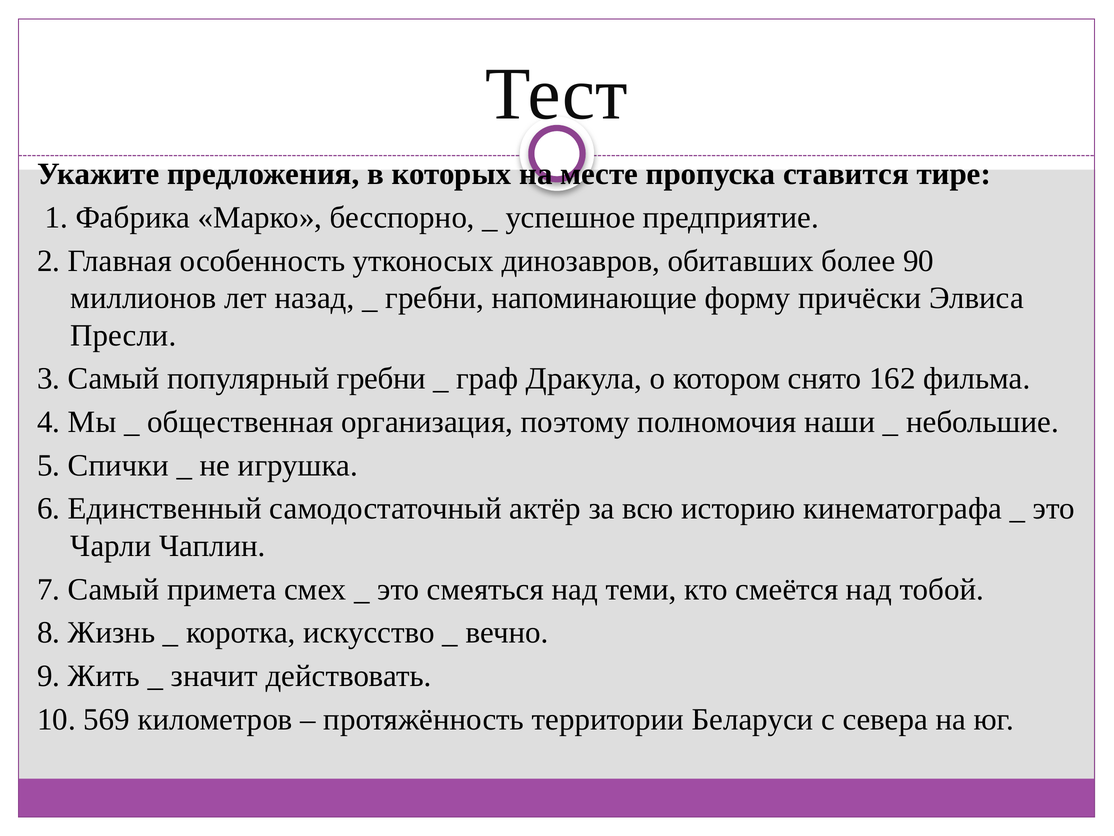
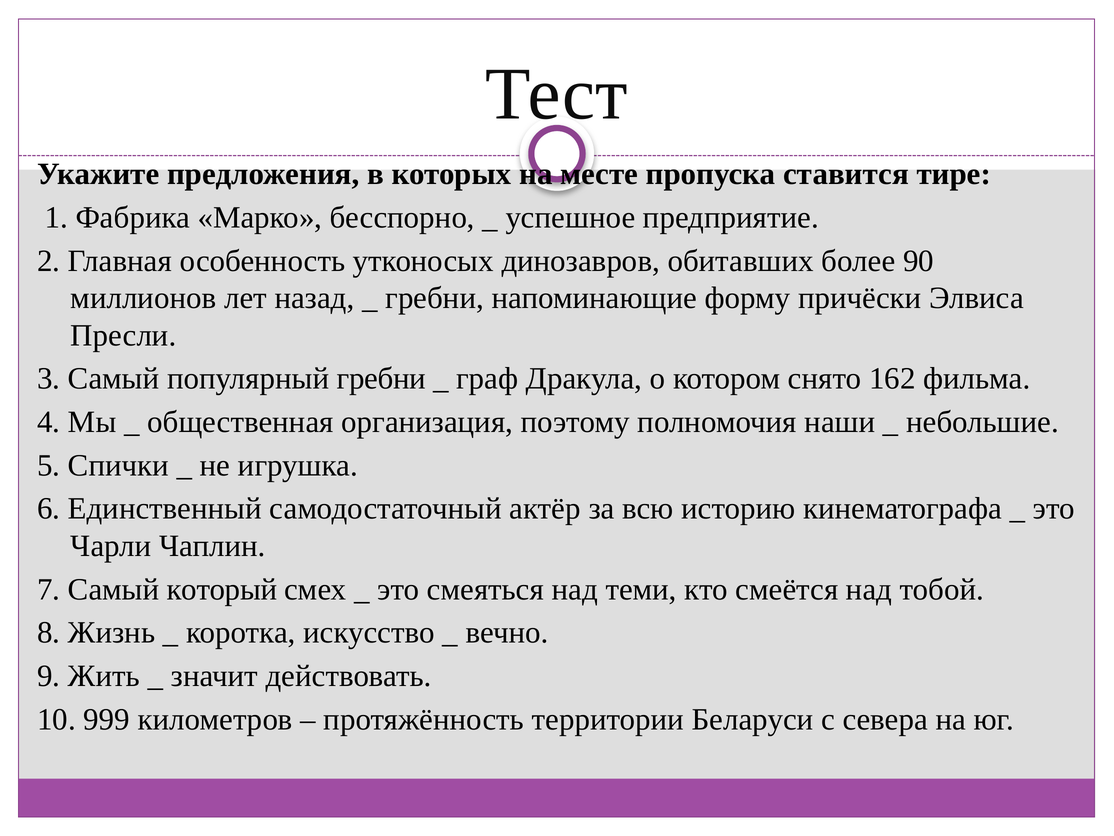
примета: примета -> который (222, 589)
569: 569 -> 999 (107, 719)
